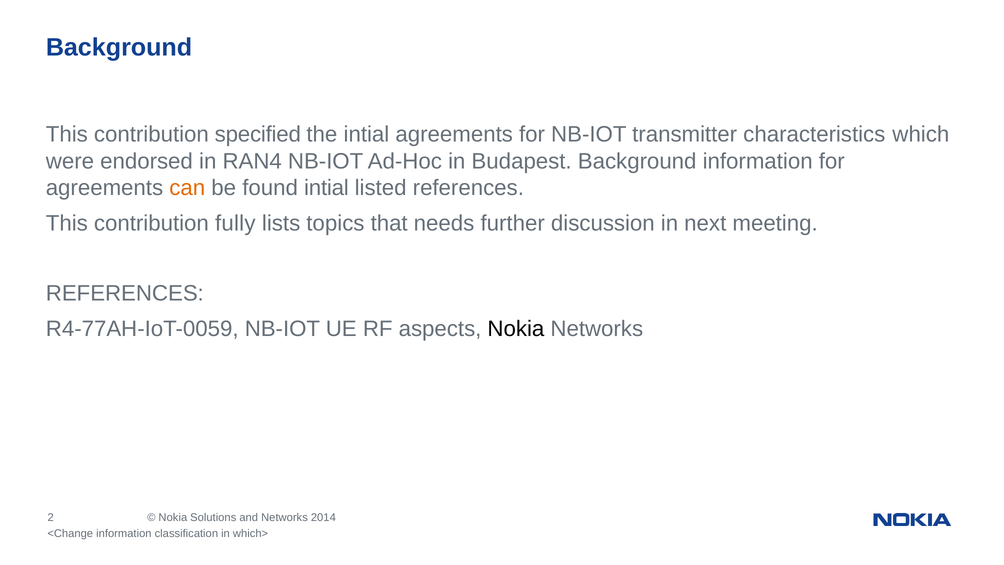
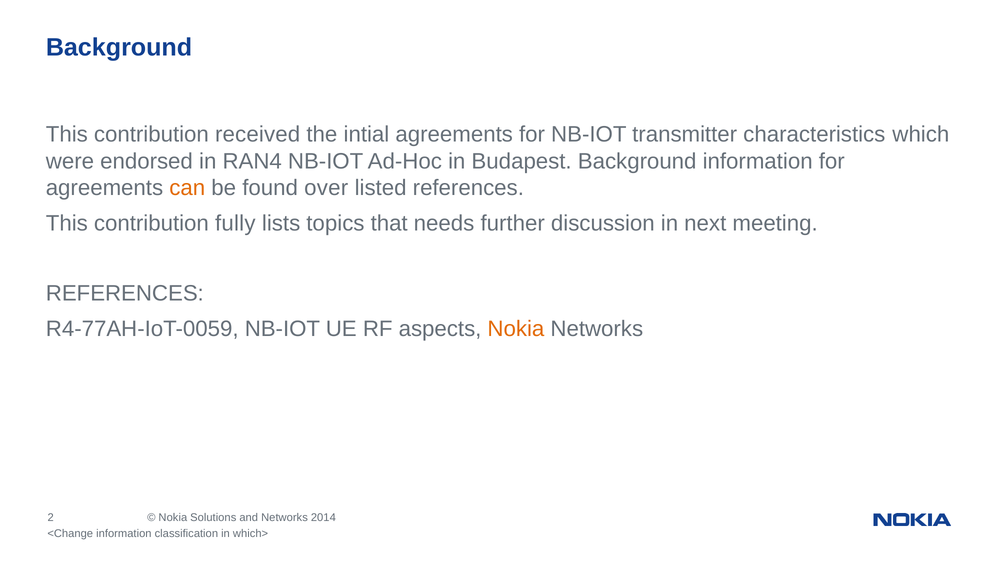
specified: specified -> received (258, 135)
found intial: intial -> over (326, 188)
Nokia colour: black -> orange (516, 329)
